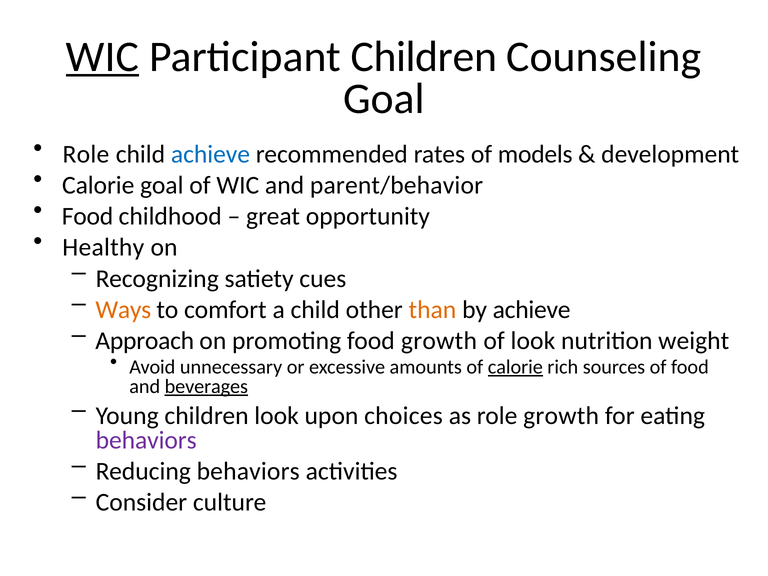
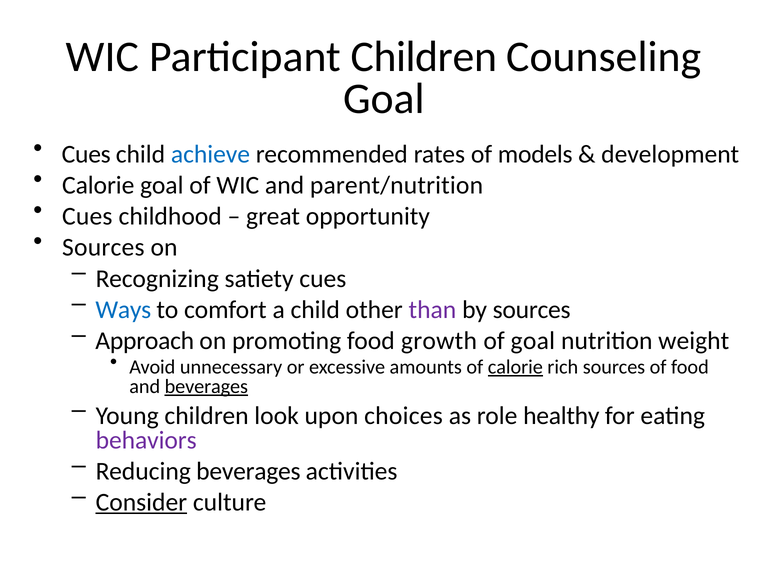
WIC underline: present -> none (103, 57)
Role: Role -> Cues (86, 154)
parent/behavior: parent/behavior -> parent/nutrition (396, 185)
Food: Food -> Cues (87, 216)
Healthy: Healthy -> Sources (103, 248)
Ways colour: orange -> blue (123, 310)
than colour: orange -> purple (432, 310)
by achieve: achieve -> sources (532, 310)
of look: look -> goal (533, 341)
role growth: growth -> healthy (561, 416)
Reducing behaviors: behaviors -> beverages (248, 471)
Consider underline: none -> present (141, 502)
